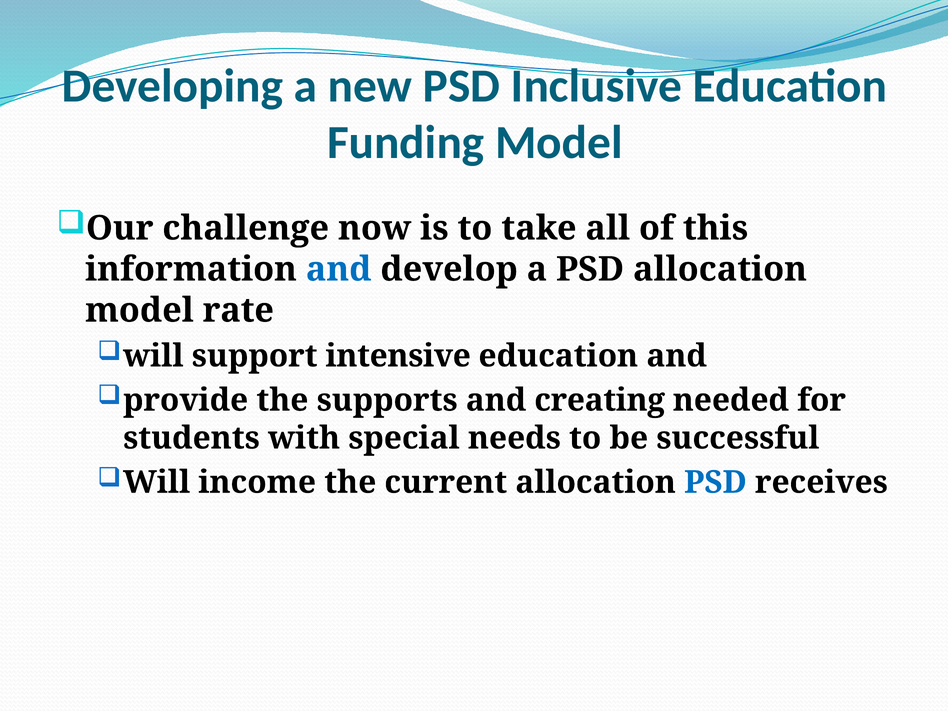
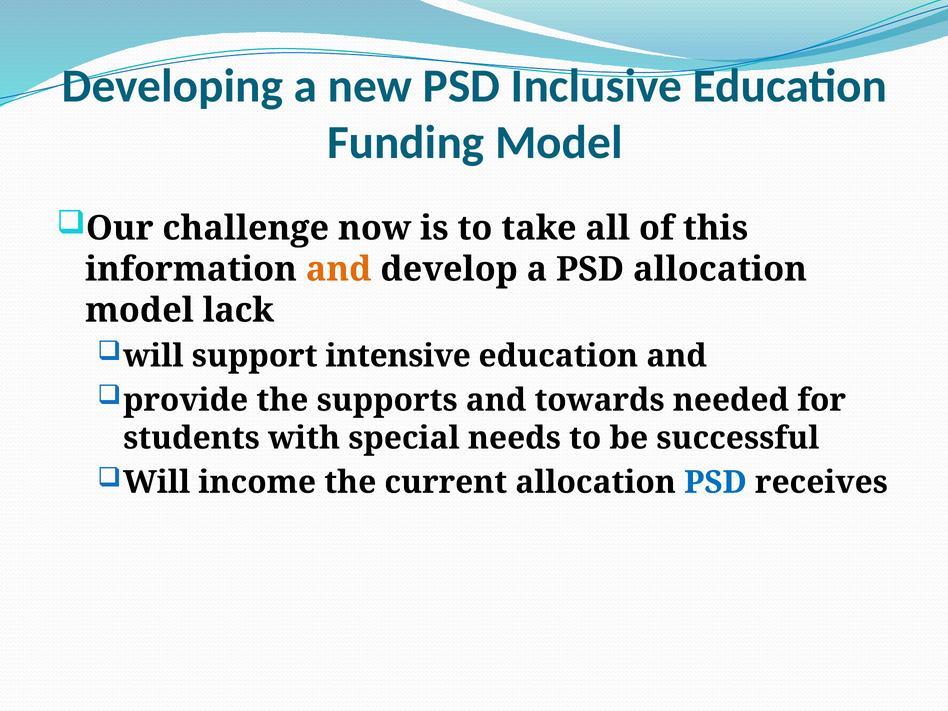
and colour: blue -> orange (339, 269)
rate: rate -> lack (238, 310)
creating: creating -> towards (600, 400)
